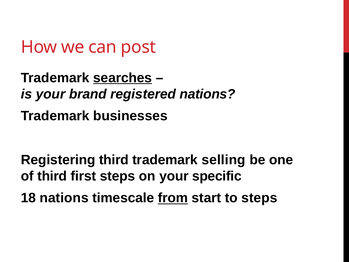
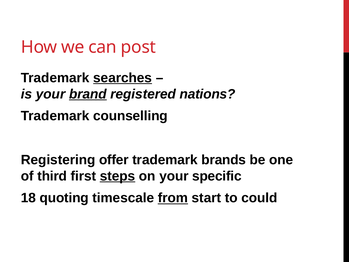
brand underline: none -> present (88, 94)
businesses: businesses -> counselling (130, 116)
Registering third: third -> offer (114, 160)
selling: selling -> brands (224, 160)
steps underline: none -> present (118, 176)
18 nations: nations -> quoting (64, 198)
to steps: steps -> could (259, 198)
